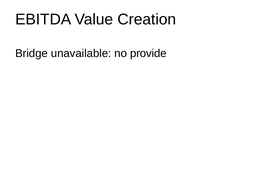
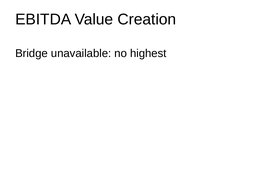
provide: provide -> highest (148, 53)
